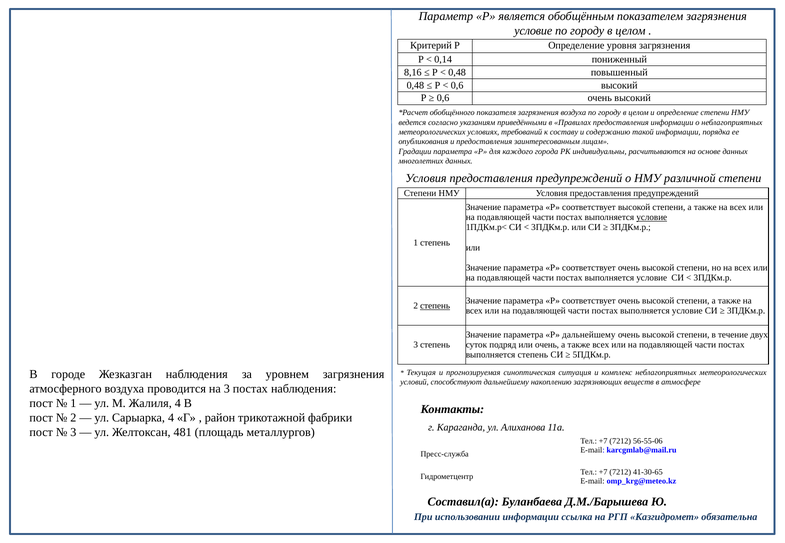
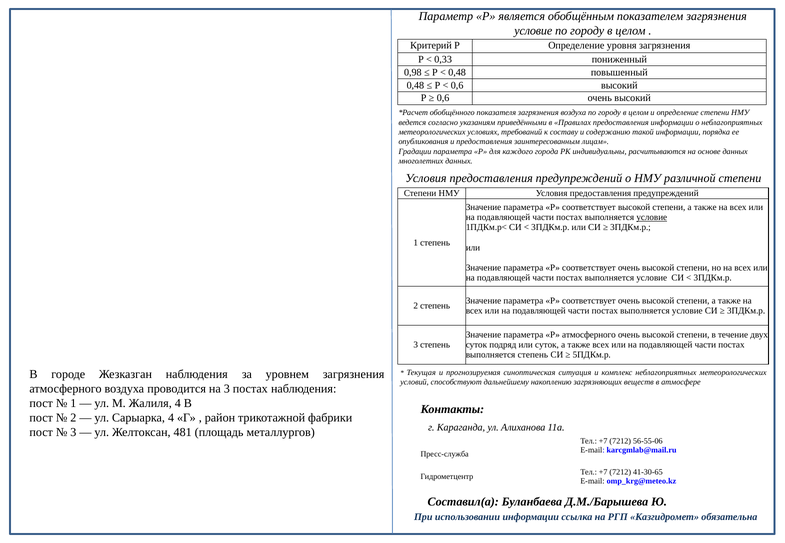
0,14: 0,14 -> 0,33 (443, 59)
8,16: 8,16 -> 0,98 (413, 72)
степень underline: present -> none (435, 306)
Р дальнейшему: дальнейшему -> атмосферного (589, 335)
или очень: очень -> суток (547, 345)
